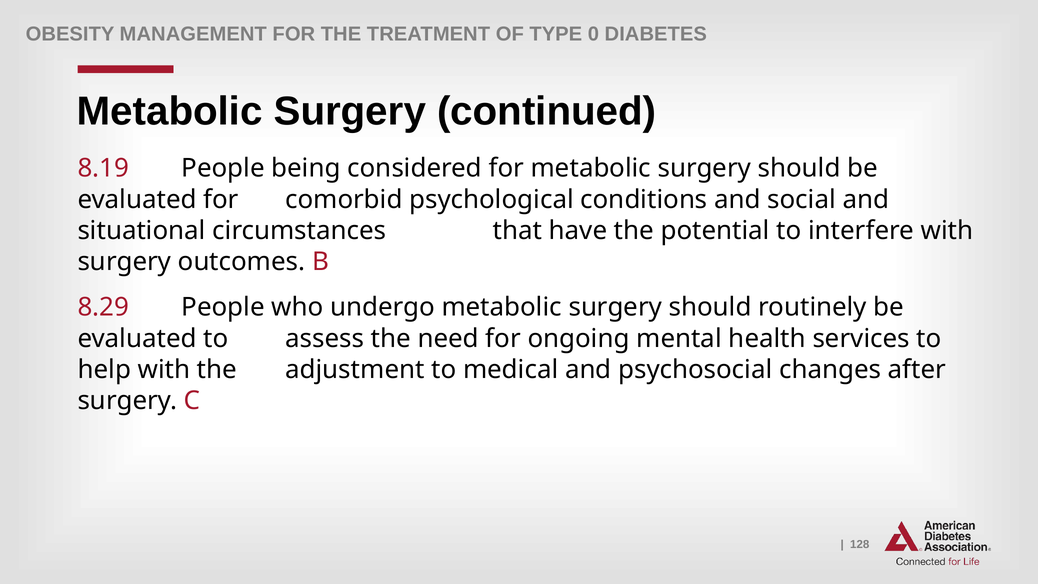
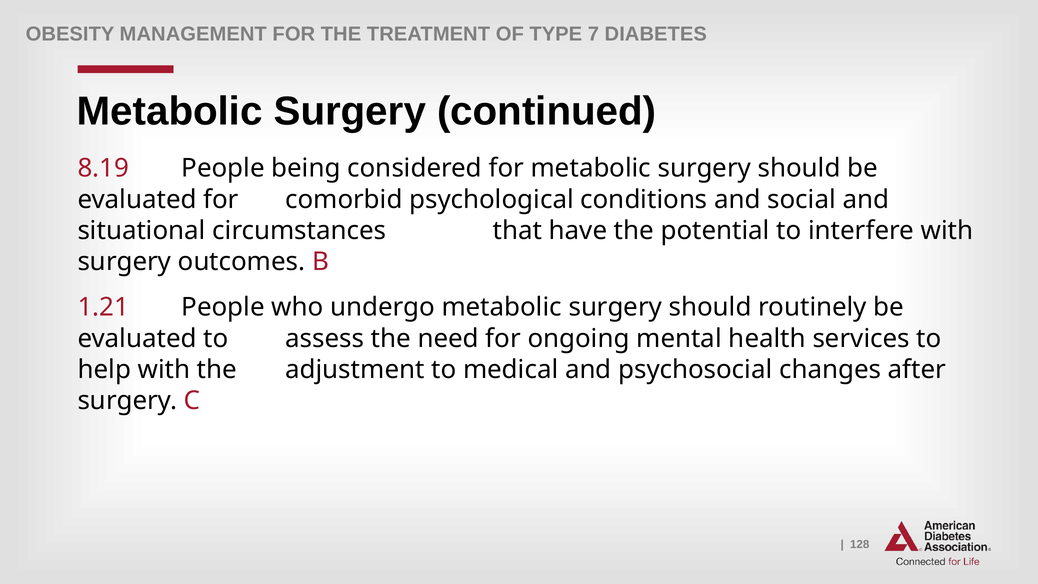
0: 0 -> 7 (593, 34)
8.29: 8.29 -> 1.21 (103, 307)
